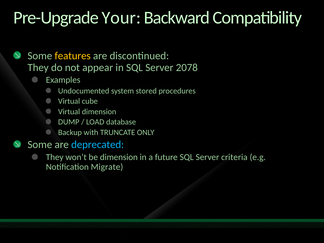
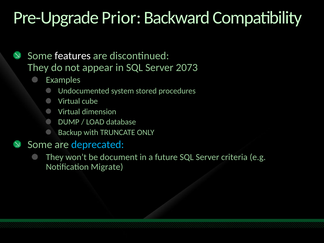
Your: Your -> Prior (121, 18)
features colour: yellow -> white (73, 56)
2078: 2078 -> 2073 (187, 67)
be dimension: dimension -> document (119, 157)
